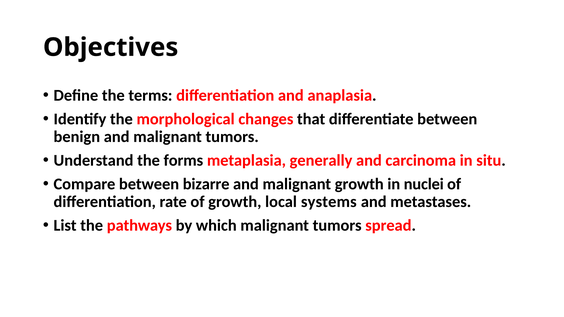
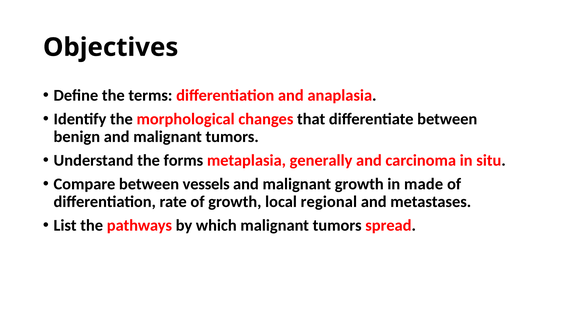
bizarre: bizarre -> vessels (206, 184)
nuclei: nuclei -> made (424, 184)
systems: systems -> regional (329, 202)
